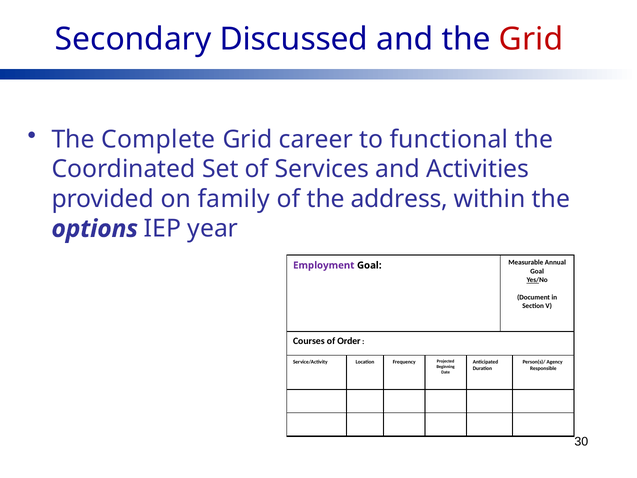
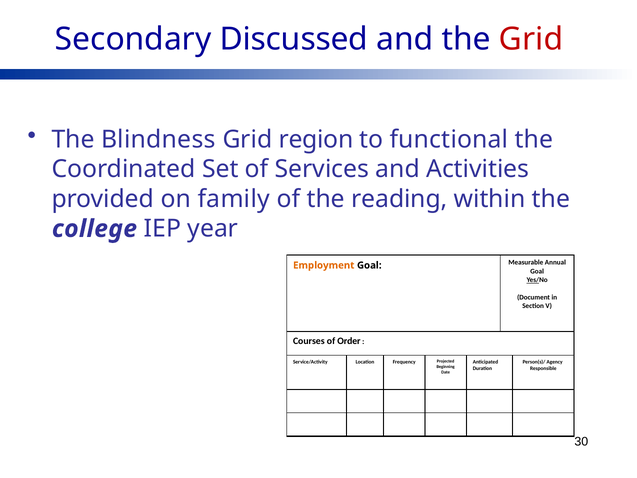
Complete: Complete -> Blindness (158, 139)
career: career -> region (316, 139)
address: address -> reading (399, 199)
options: options -> college (94, 229)
Employment colour: purple -> orange (324, 265)
